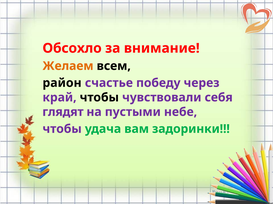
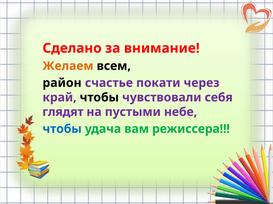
Обсохло: Обсохло -> Сделано (72, 48)
победу: победу -> покати (158, 83)
чтобы colour: purple -> blue (62, 129)
задоринки: задоринки -> режиссера (191, 129)
